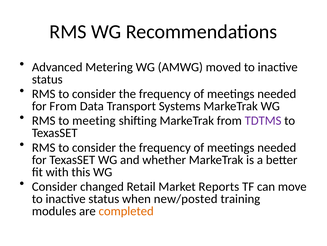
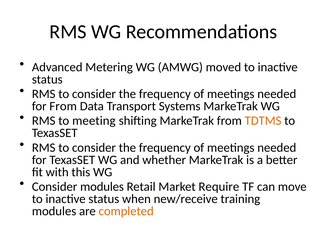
TDTMS colour: purple -> orange (263, 120)
Consider changed: changed -> modules (102, 186)
Reports: Reports -> Require (219, 186)
new/posted: new/posted -> new/receive (186, 198)
